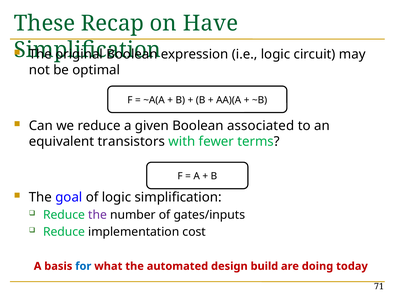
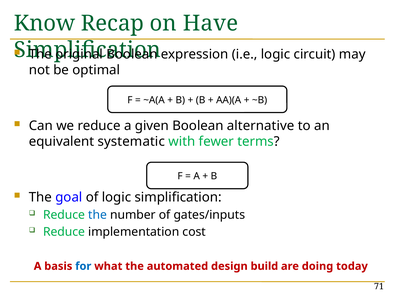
These: These -> Know (45, 23)
associated: associated -> alternative (261, 126)
transistors: transistors -> systematic (131, 142)
the colour: purple -> blue (98, 215)
